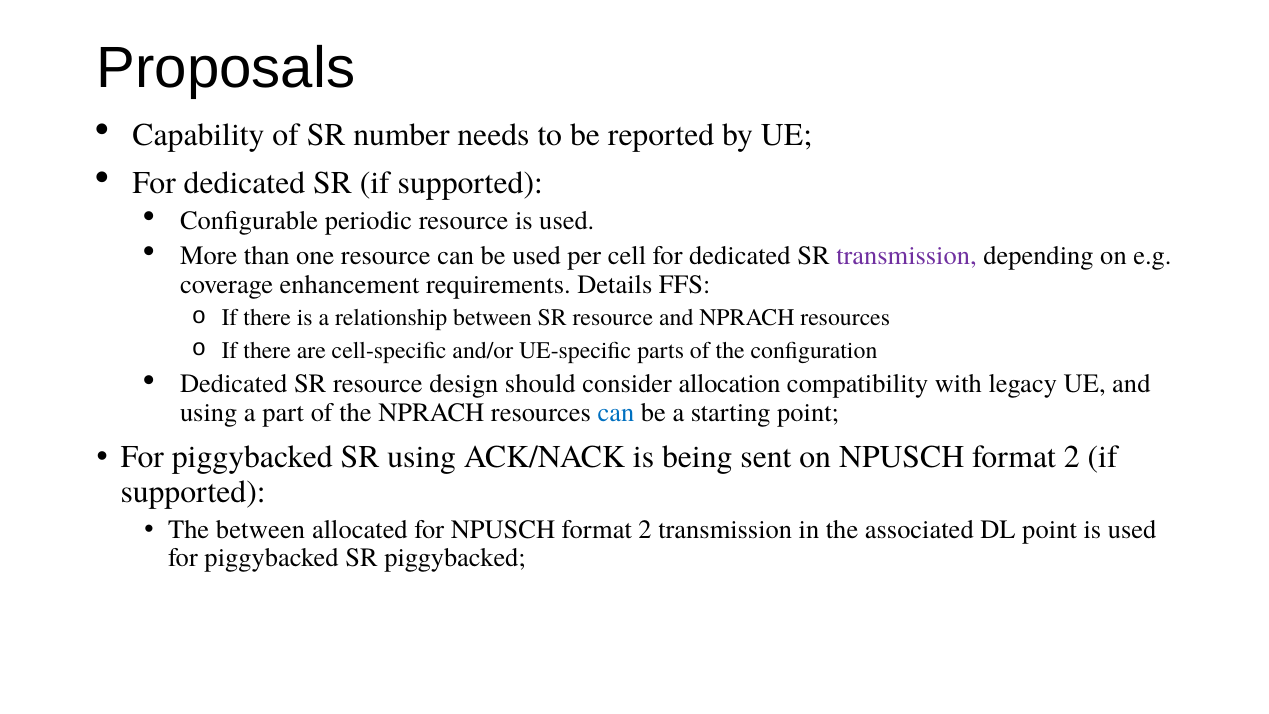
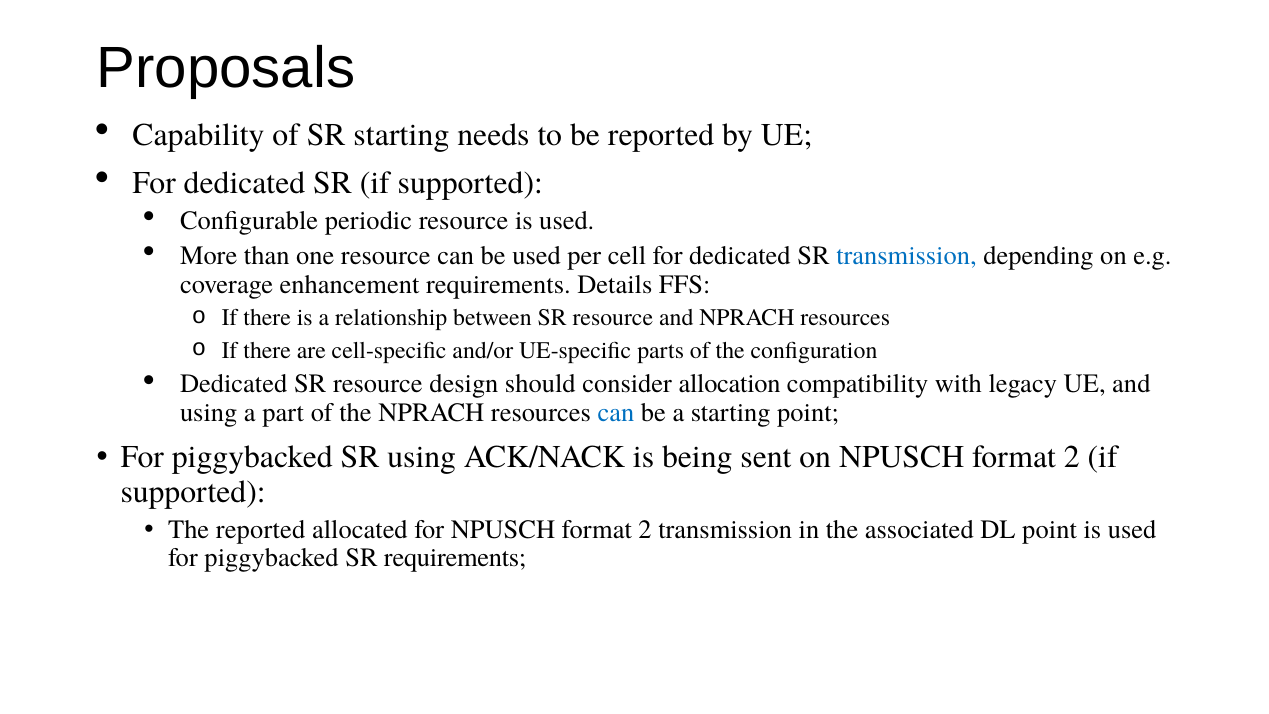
SR number: number -> starting (401, 135)
transmission colour: purple -> blue (906, 256)
The between: between -> reported (261, 529)
SR piggybacked: piggybacked -> requirements (455, 558)
